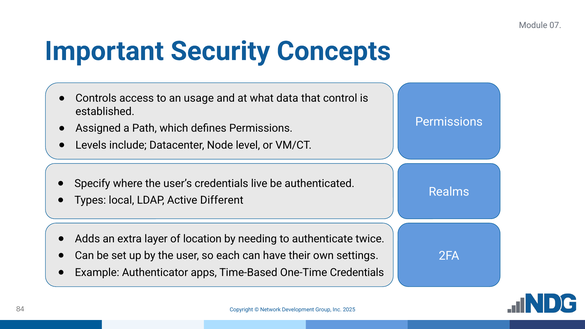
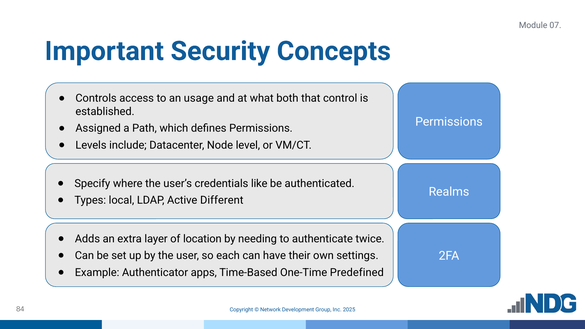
data: data -> both (287, 98)
live: live -> like (259, 183)
One-Time Credentials: Credentials -> Predefined (357, 272)
